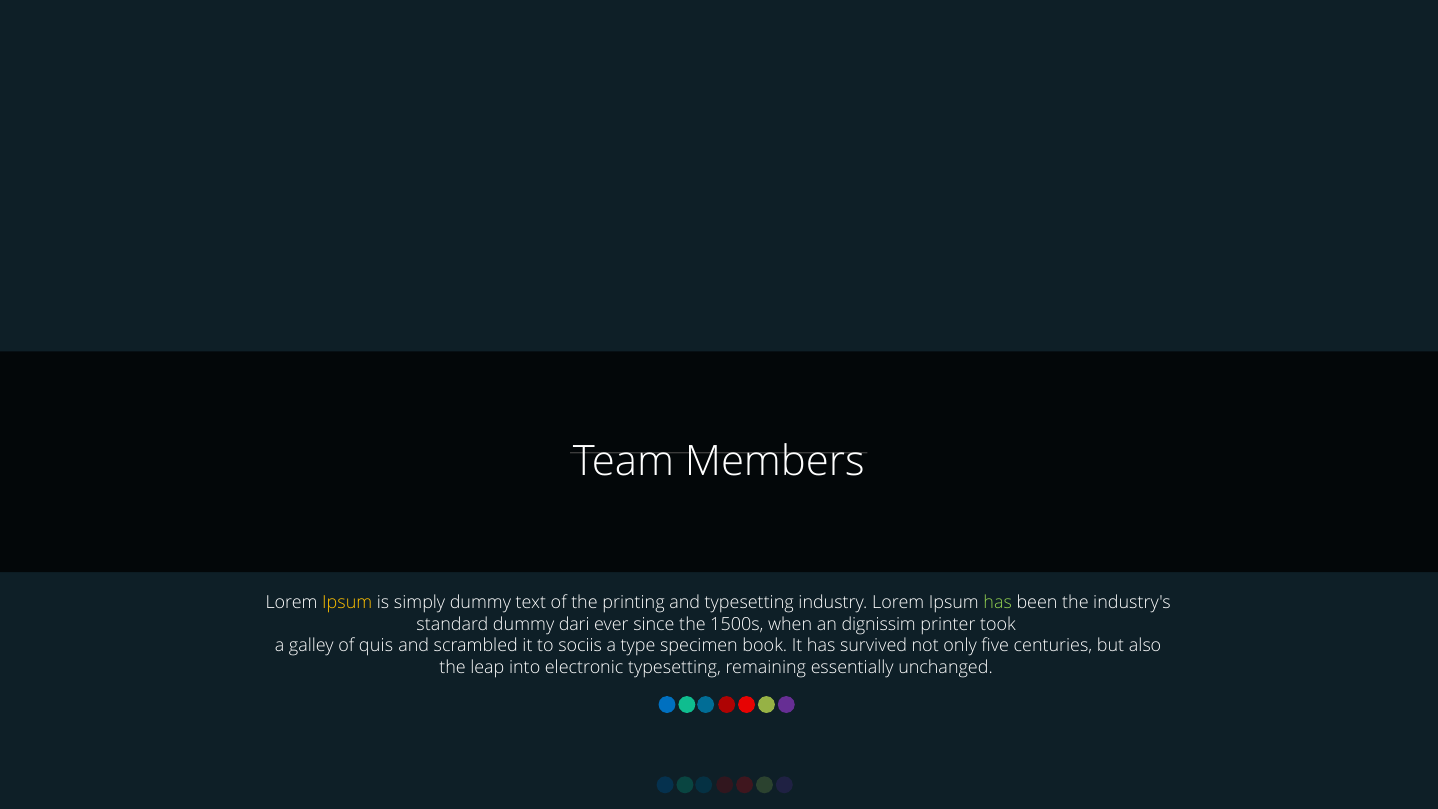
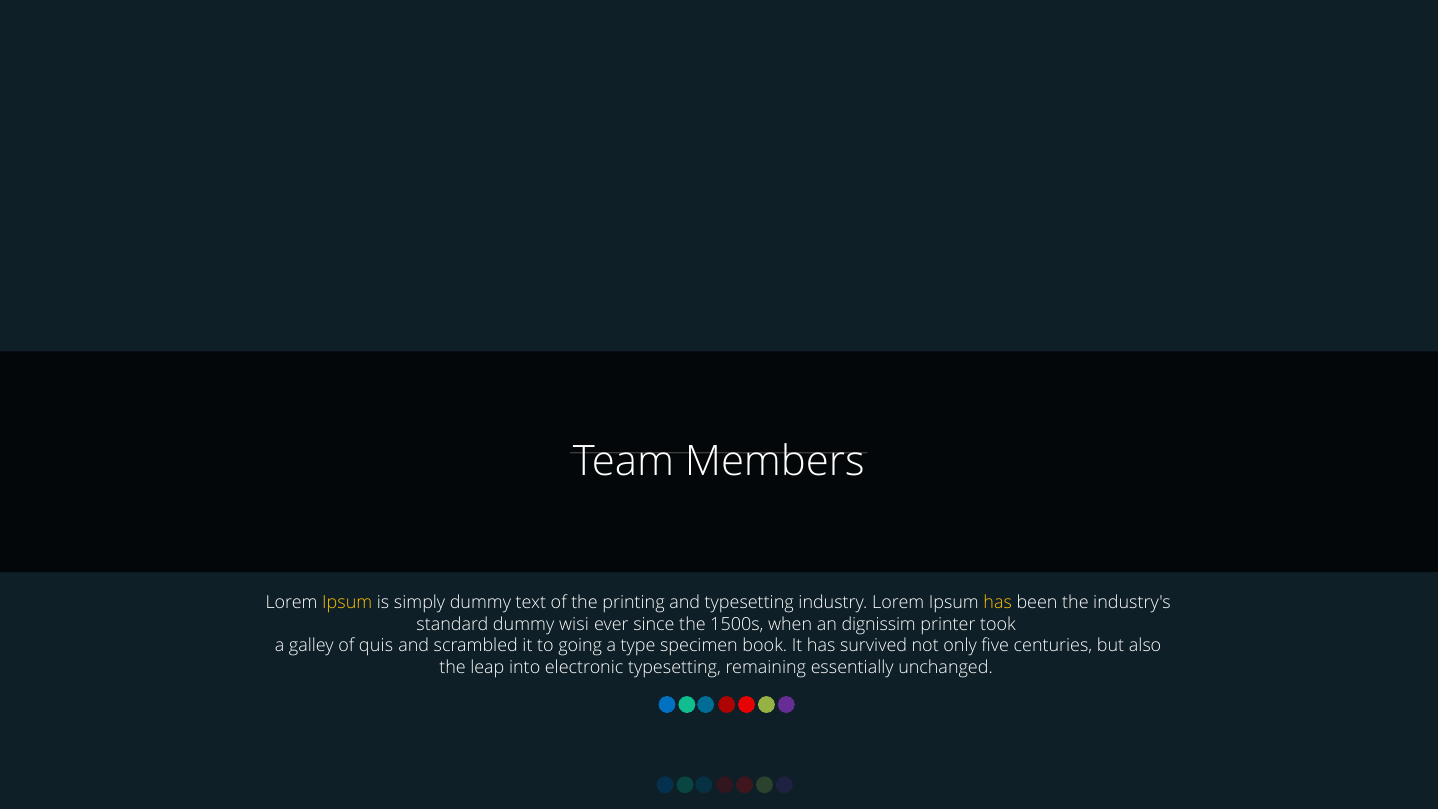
has colour: light green -> yellow (998, 602)
dari: dari -> wisi (574, 624)
sociis: sociis -> going (580, 646)
